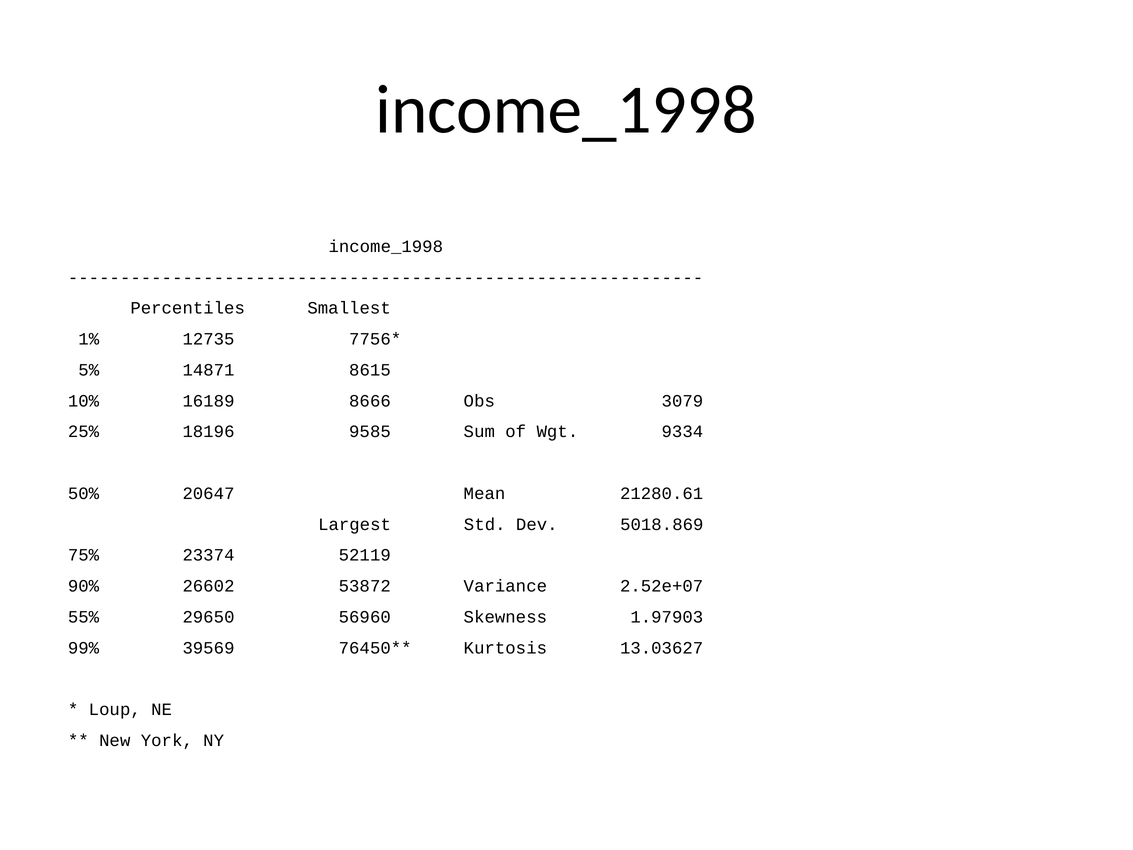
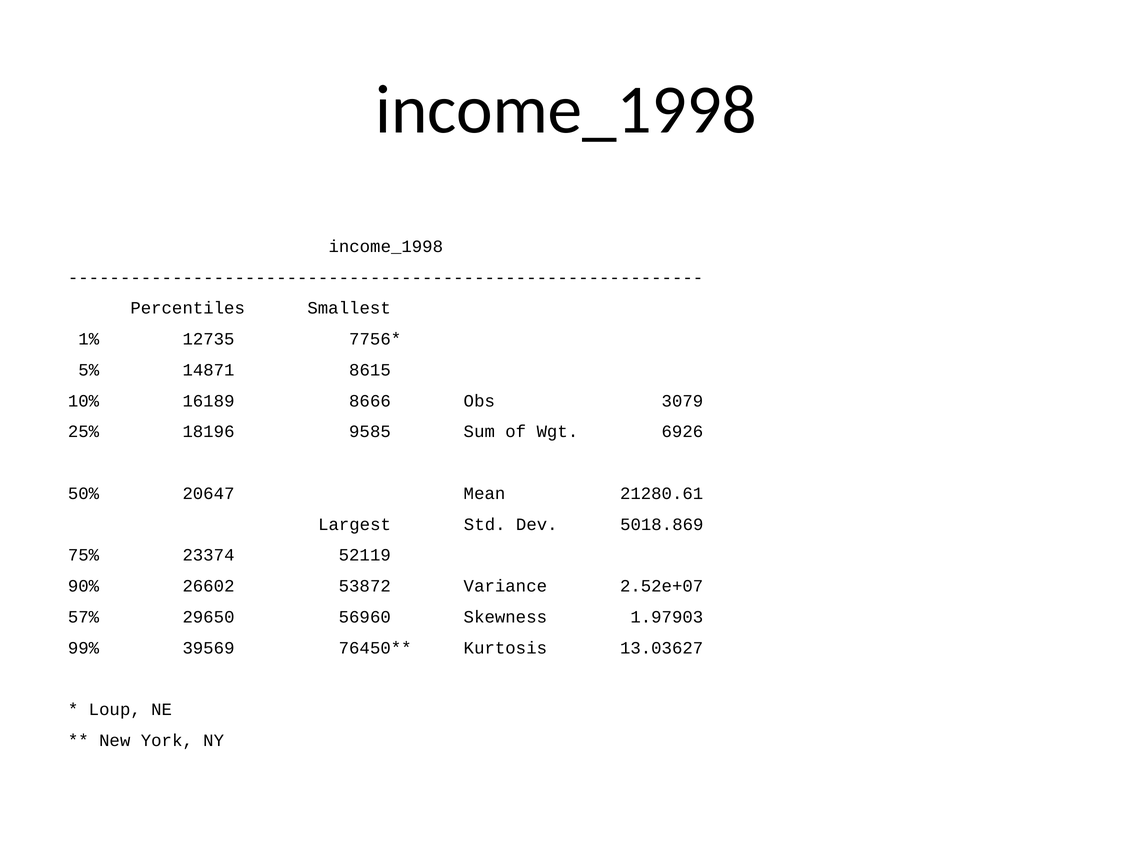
9334: 9334 -> 6926 (682, 432)
55%: 55% -> 57% (84, 617)
